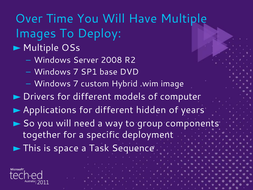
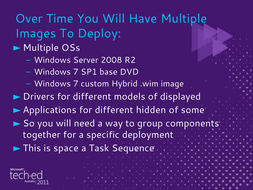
computer: computer -> displayed (180, 96)
years: years -> some (193, 110)
